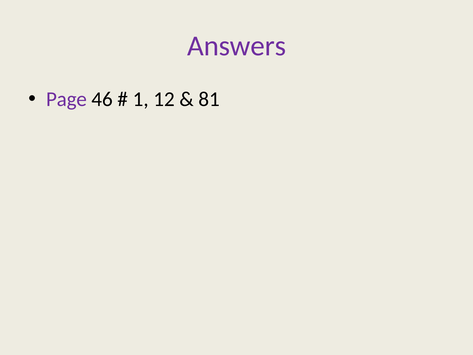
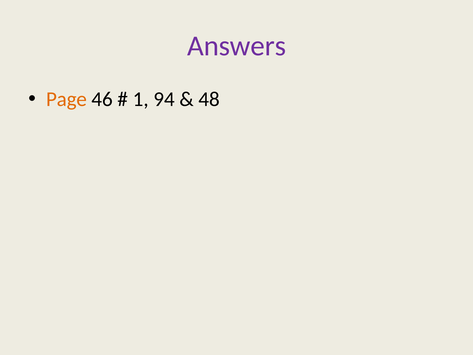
Page colour: purple -> orange (67, 99)
12: 12 -> 94 (164, 99)
81: 81 -> 48 (209, 99)
